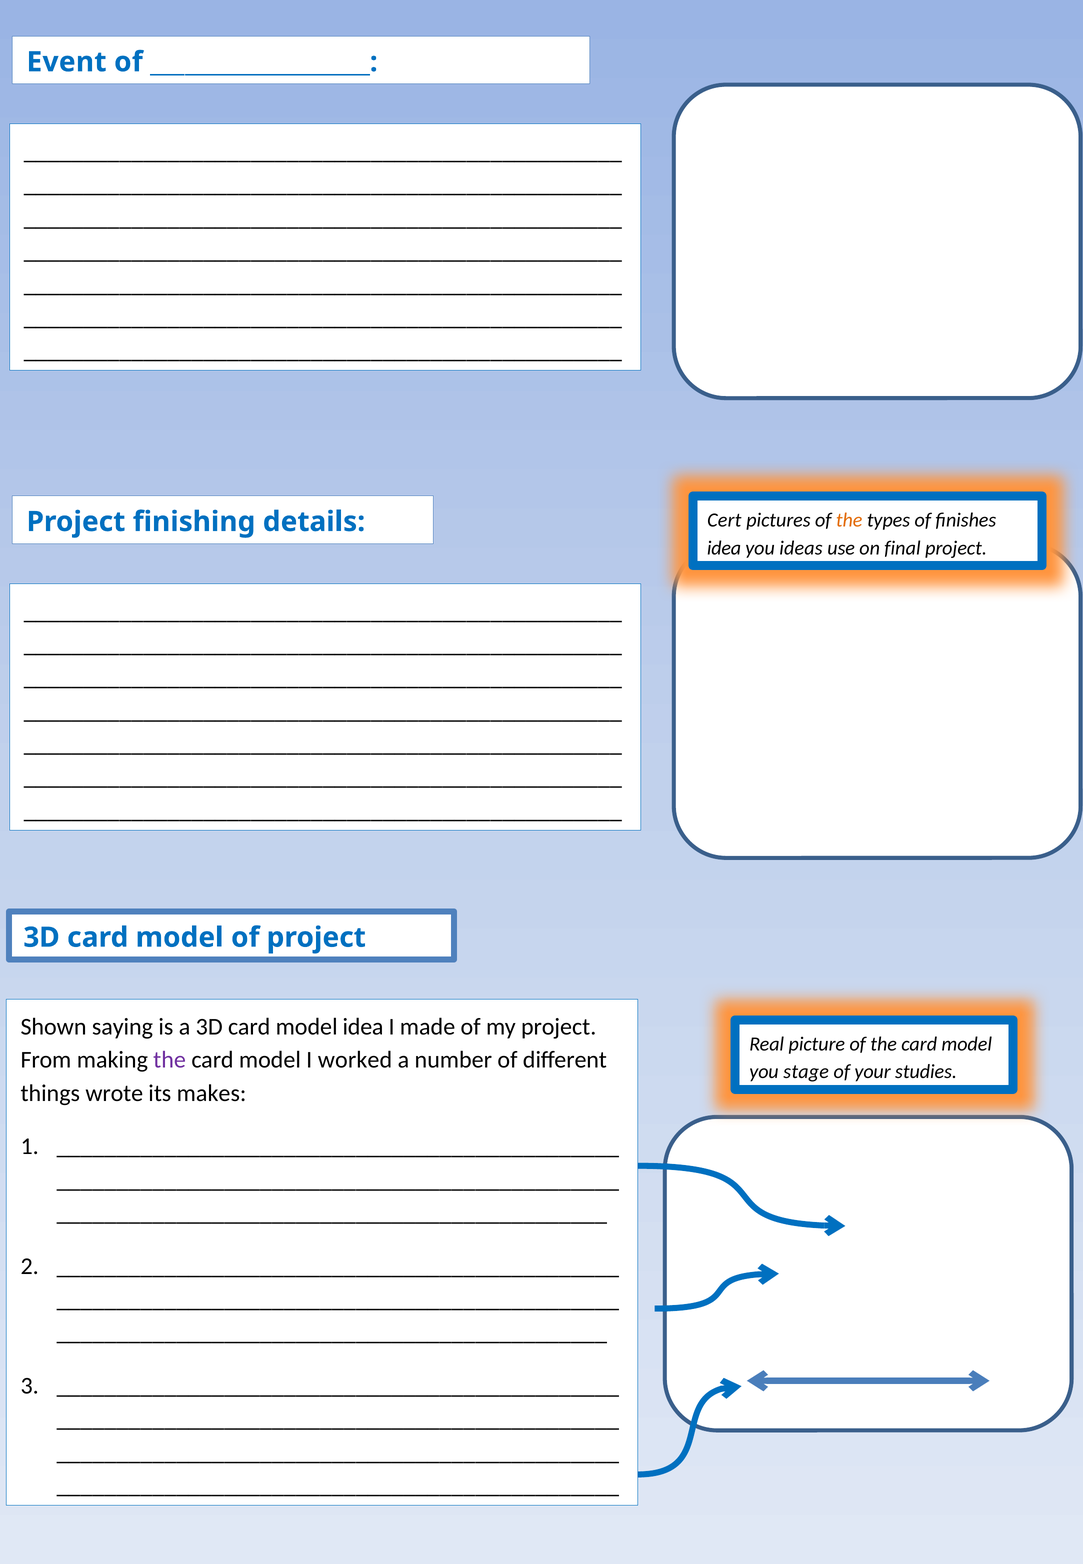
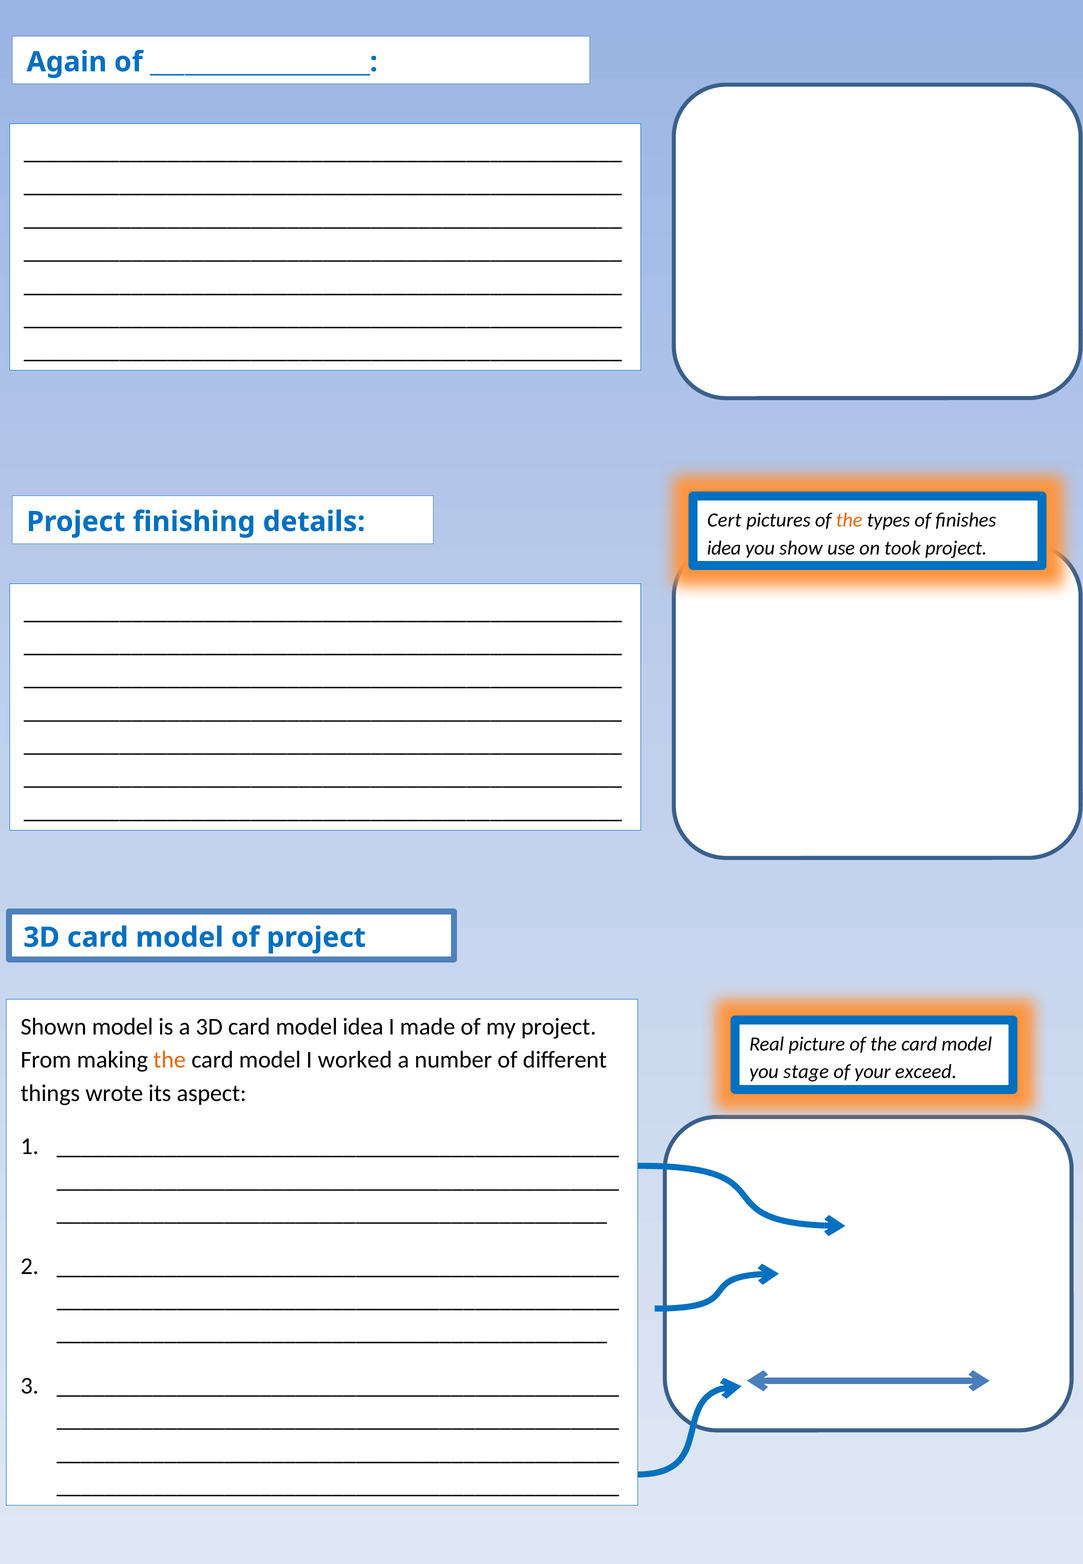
Event: Event -> Again (67, 62)
ideas: ideas -> show (801, 548)
final: final -> took (903, 548)
Shown saying: saying -> model (123, 1027)
the colour: purple -> orange (170, 1060)
studies: studies -> exceed (926, 1072)
makes: makes -> aspect (212, 1093)
